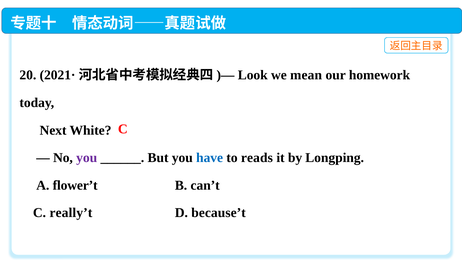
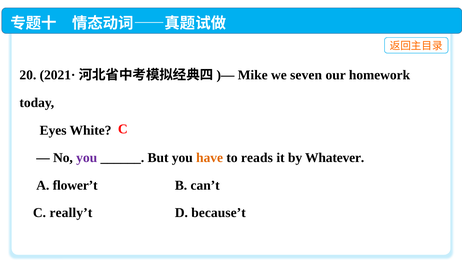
Look: Look -> Mike (253, 75)
mean: mean -> seven (306, 75)
Next: Next -> Eyes (53, 130)
have colour: blue -> orange (210, 158)
Longping: Longping -> Whatever (335, 158)
